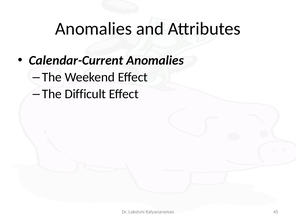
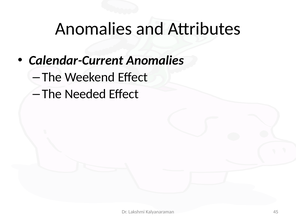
Difficult: Difficult -> Needed (85, 94)
